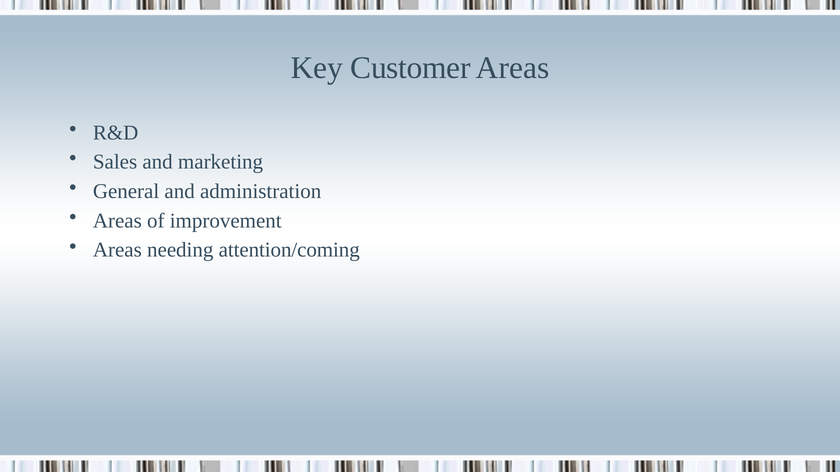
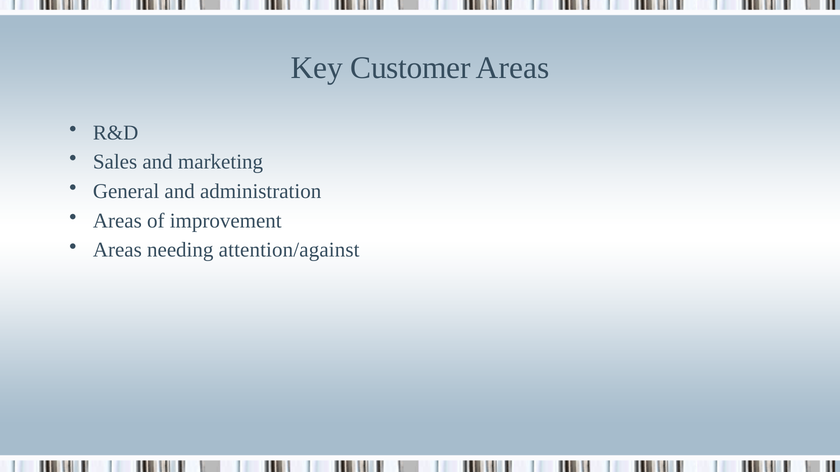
attention/coming: attention/coming -> attention/against (289, 250)
